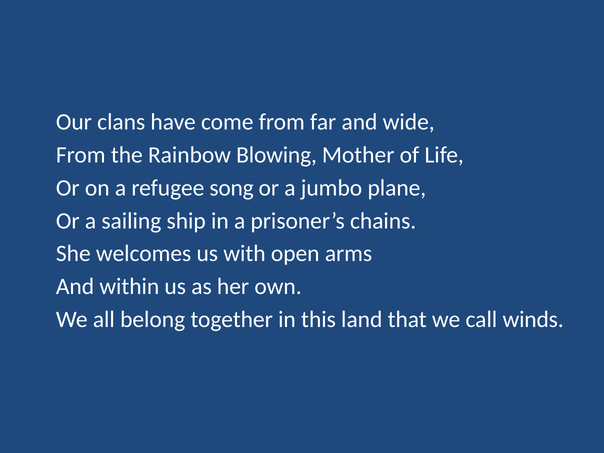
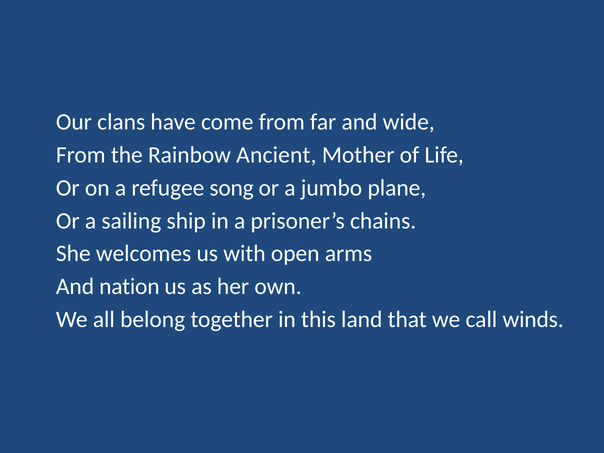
Blowing: Blowing -> Ancient (276, 155)
within: within -> nation (129, 287)
